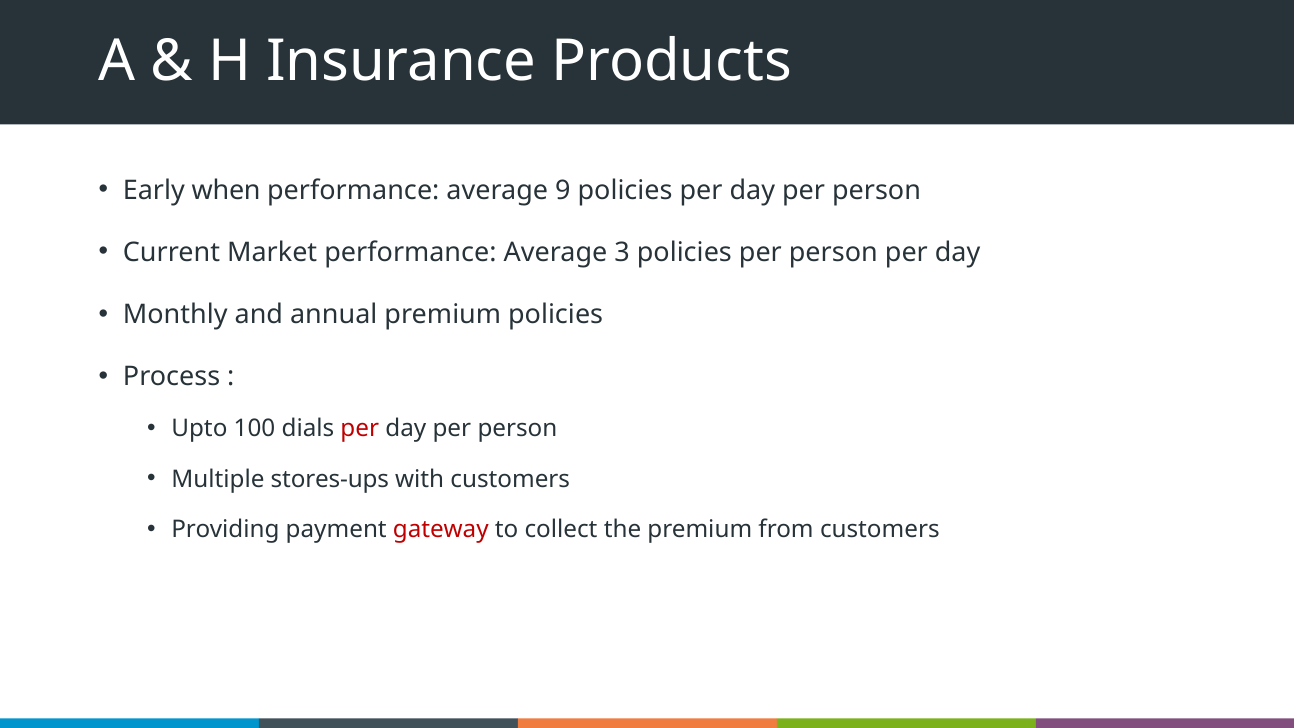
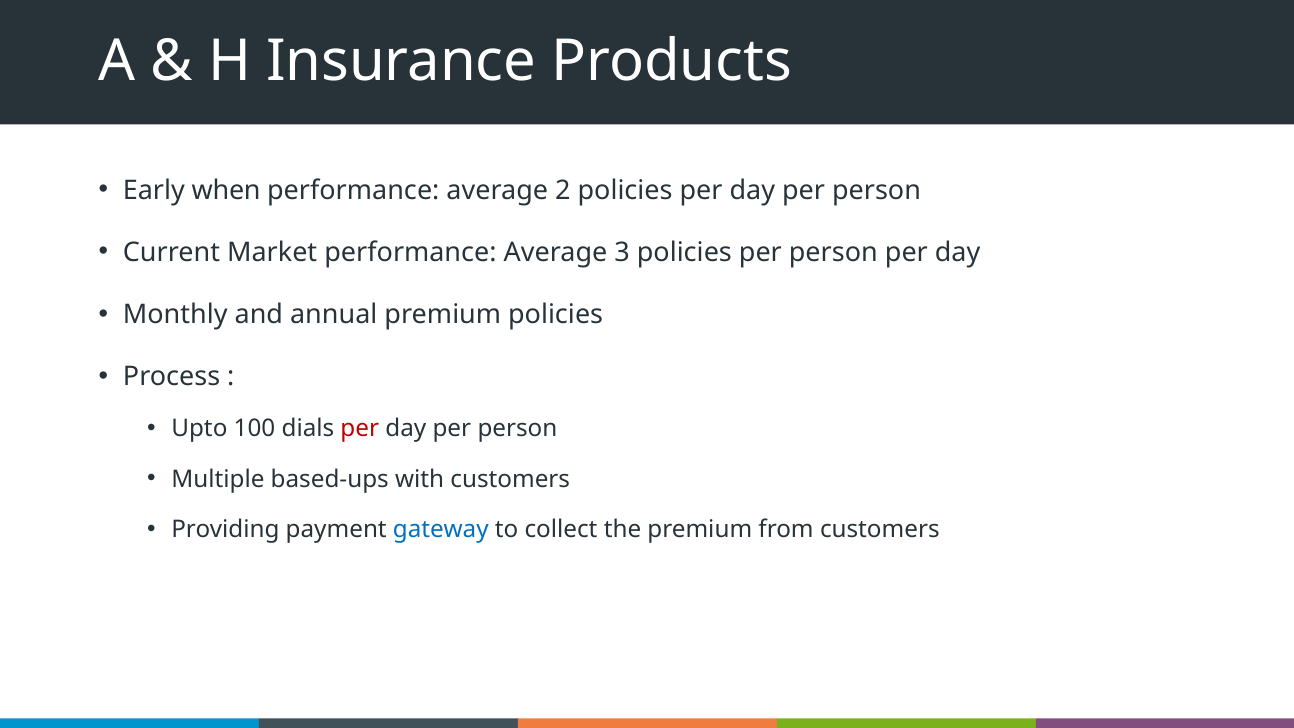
9: 9 -> 2 (563, 190)
stores-ups: stores-ups -> based-ups (330, 479)
gateway colour: red -> blue (441, 529)
